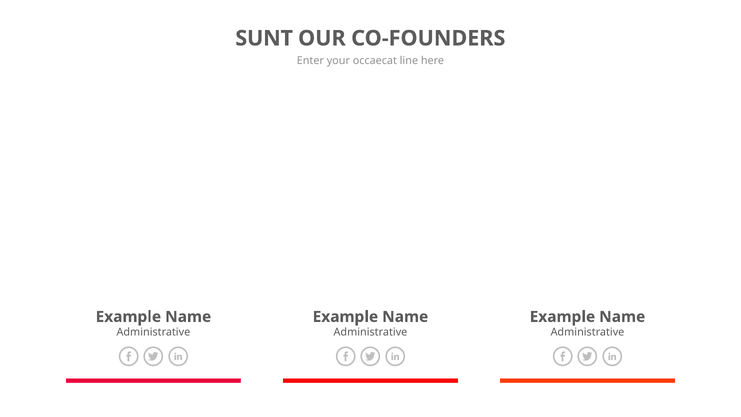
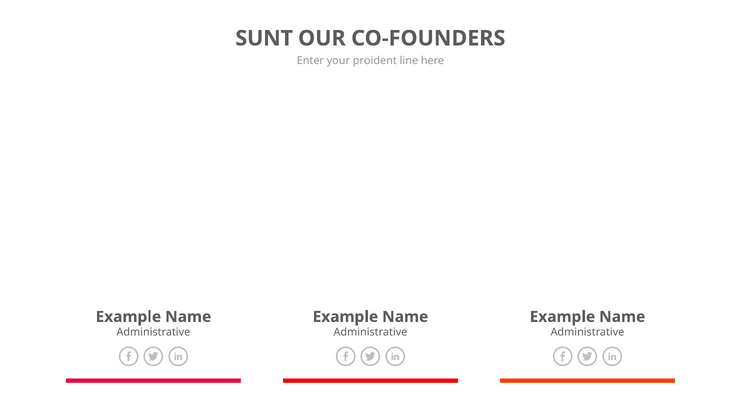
occaecat: occaecat -> proident (375, 61)
